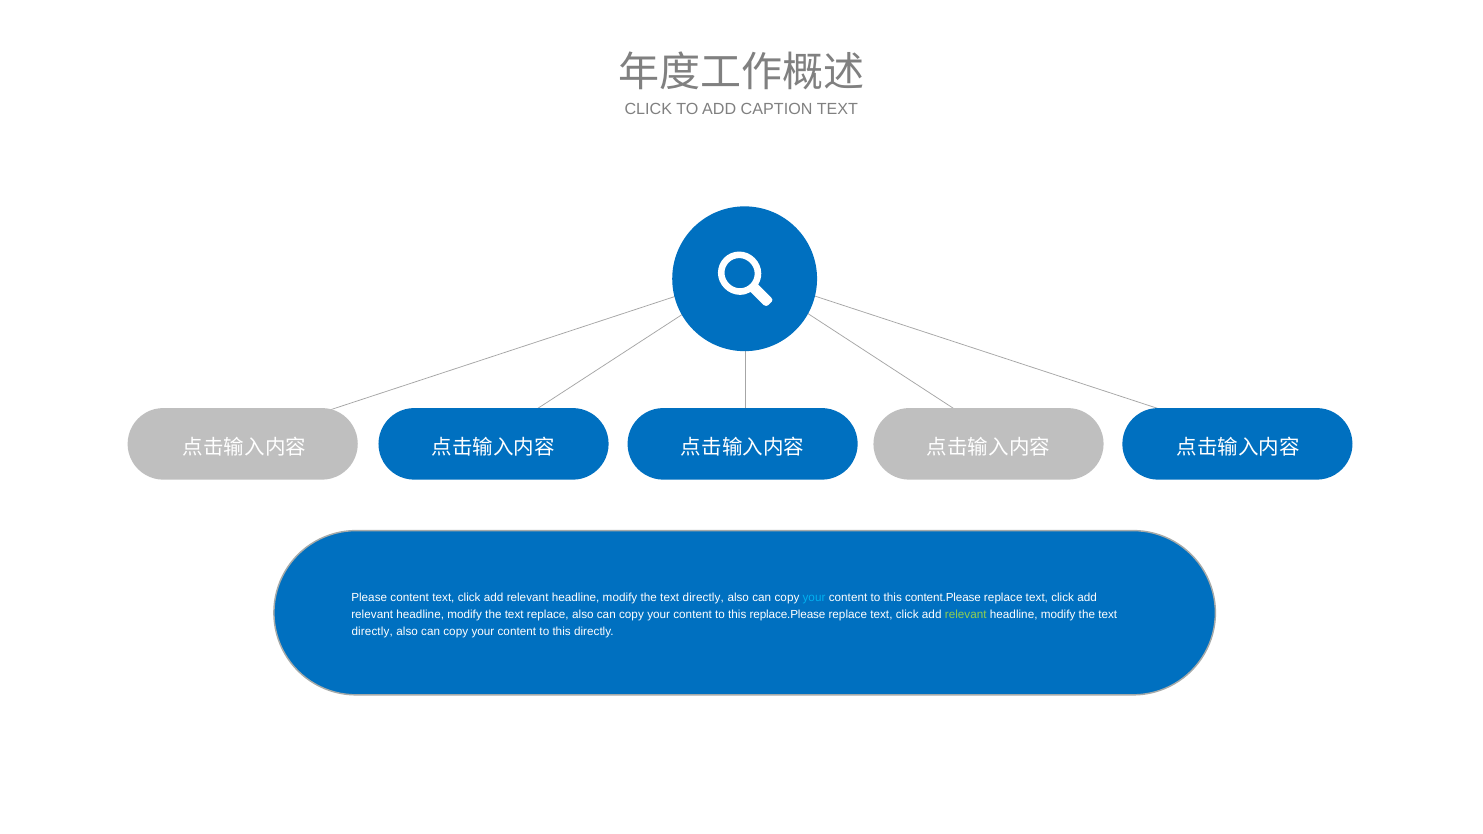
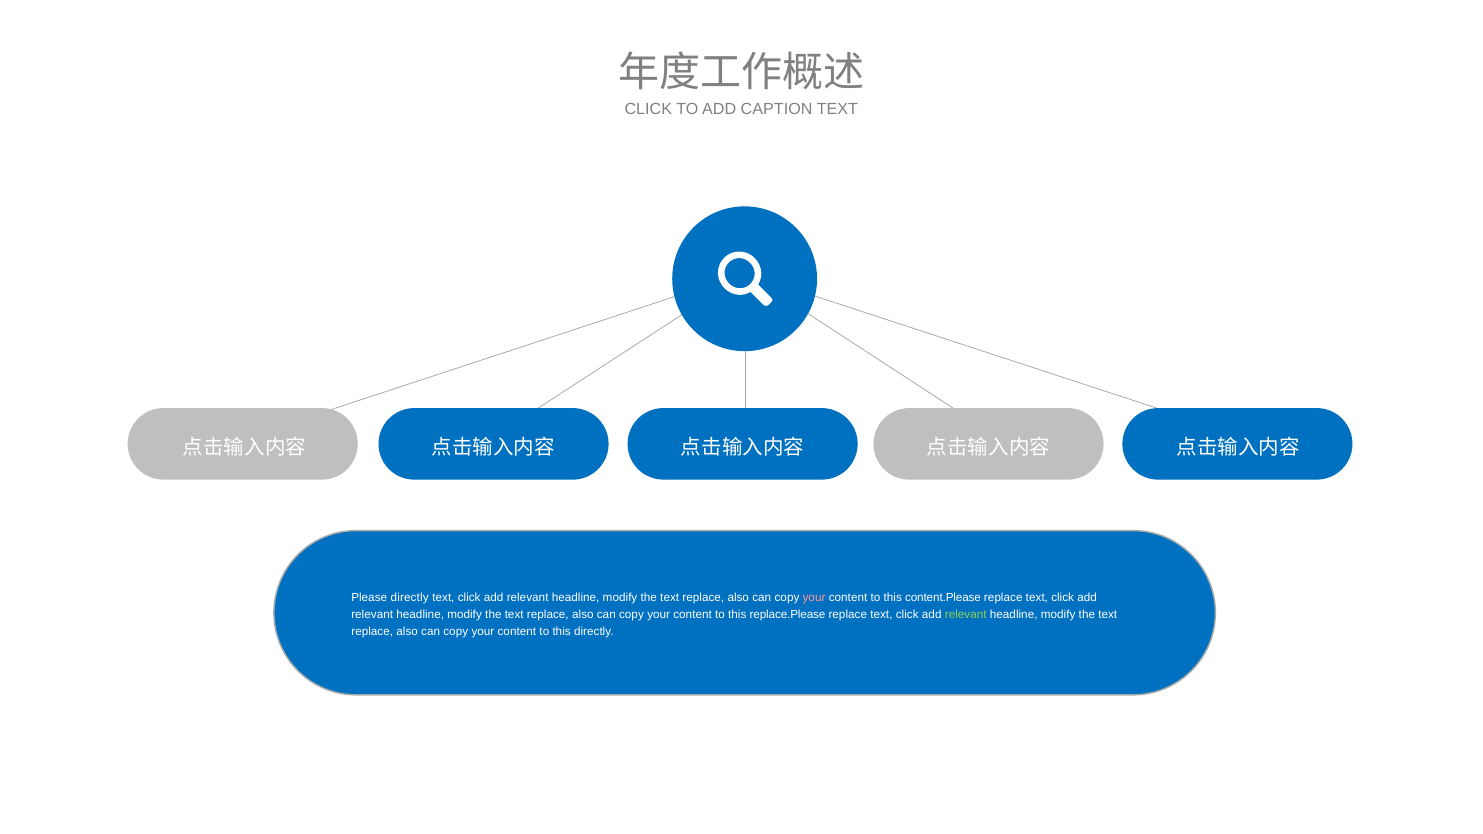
Please content: content -> directly (410, 598)
directly: directly -> replace (703, 598)
your colour: light blue -> pink (814, 598)
directly: directly -> replace (372, 632)
